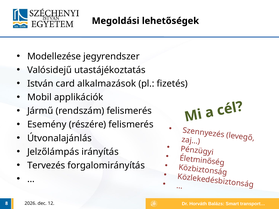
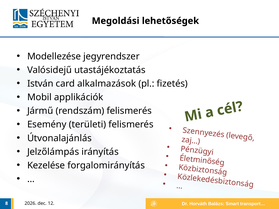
részére: részére -> területi (88, 125)
Tervezés: Tervezés -> Kezelése (46, 166)
